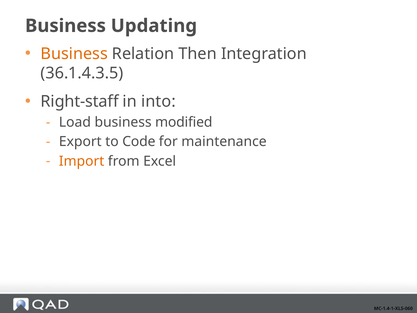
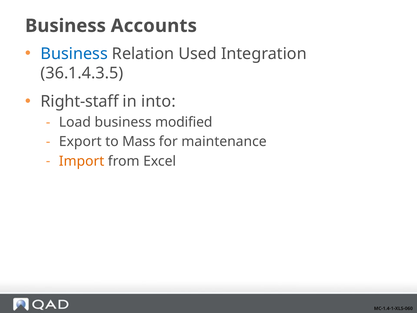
Updating: Updating -> Accounts (154, 26)
Business colour: orange -> blue (74, 54)
Then: Then -> Used (198, 54)
Code: Code -> Mass (139, 142)
